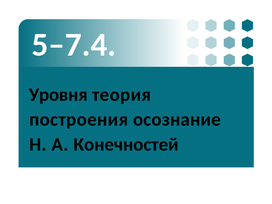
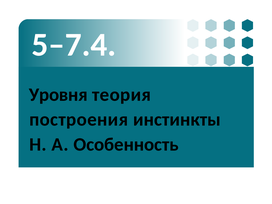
осознание: осознание -> инстинкты (177, 120)
Конечностей: Конечностей -> Особенность (126, 144)
